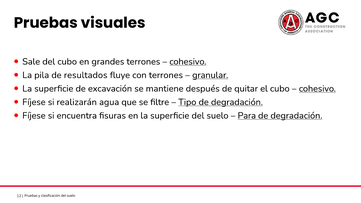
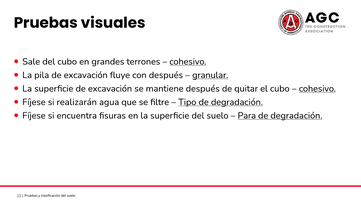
pila de resultados: resultados -> excavación (86, 75)
con terrones: terrones -> después (166, 75)
